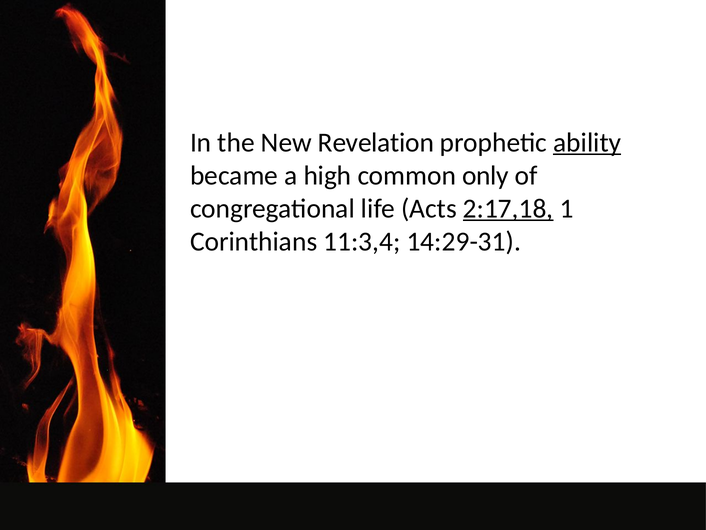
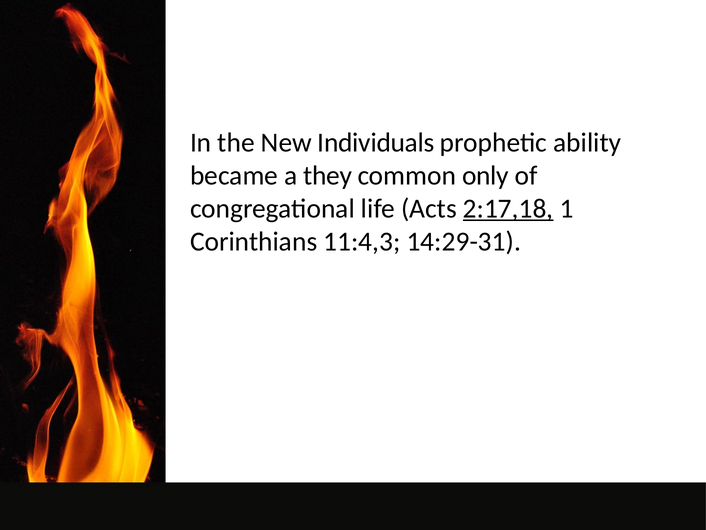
Revelation: Revelation -> Individuals (376, 142)
ability underline: present -> none (587, 142)
high: high -> they (328, 175)
11:3,4: 11:3,4 -> 11:4,3 (362, 241)
